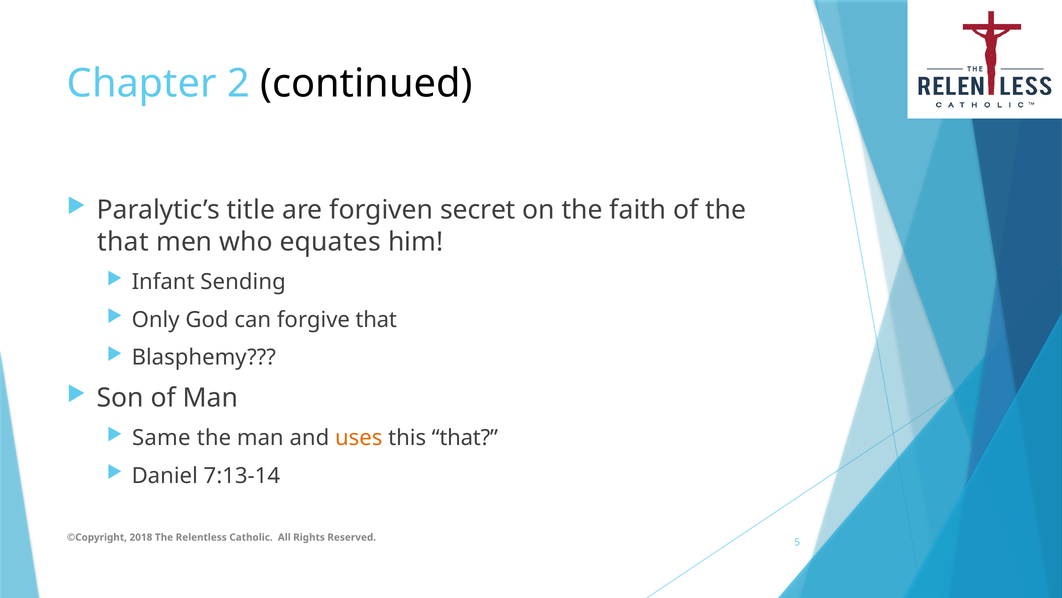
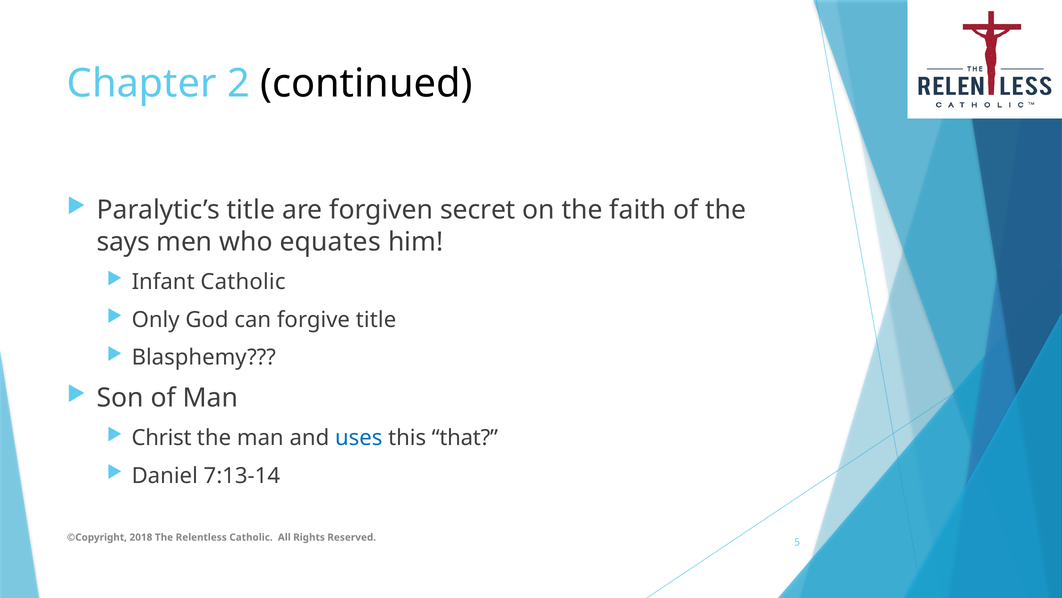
that: that -> says (123, 242)
Infant Sending: Sending -> Catholic (243, 282)
forgive that: that -> title (376, 319)
Same: Same -> Christ (162, 438)
uses colour: orange -> blue (359, 438)
